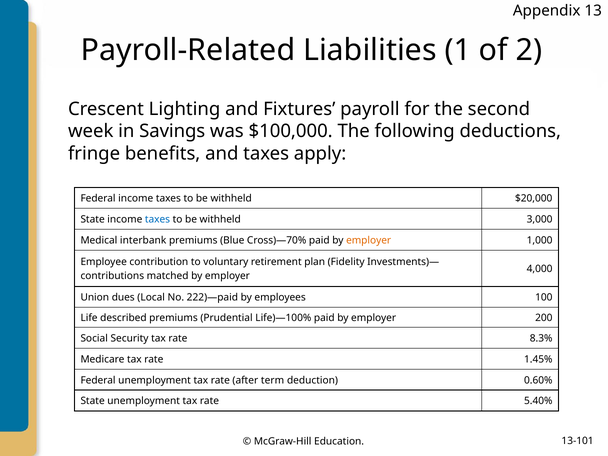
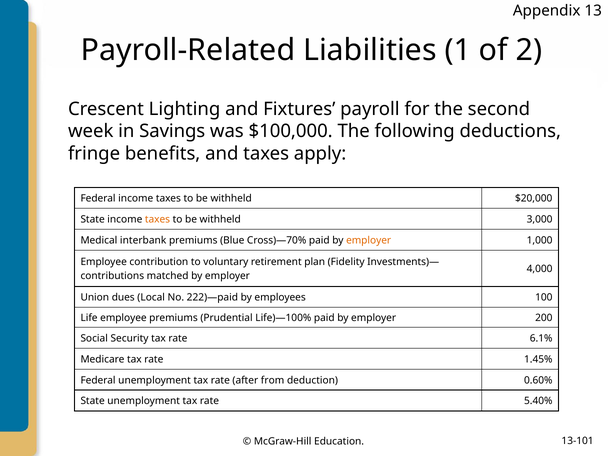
taxes colour: blue -> orange (158, 219)
Life described: described -> employee (123, 318)
8.3%: 8.3% -> 6.1% (541, 338)
term: term -> from (273, 380)
